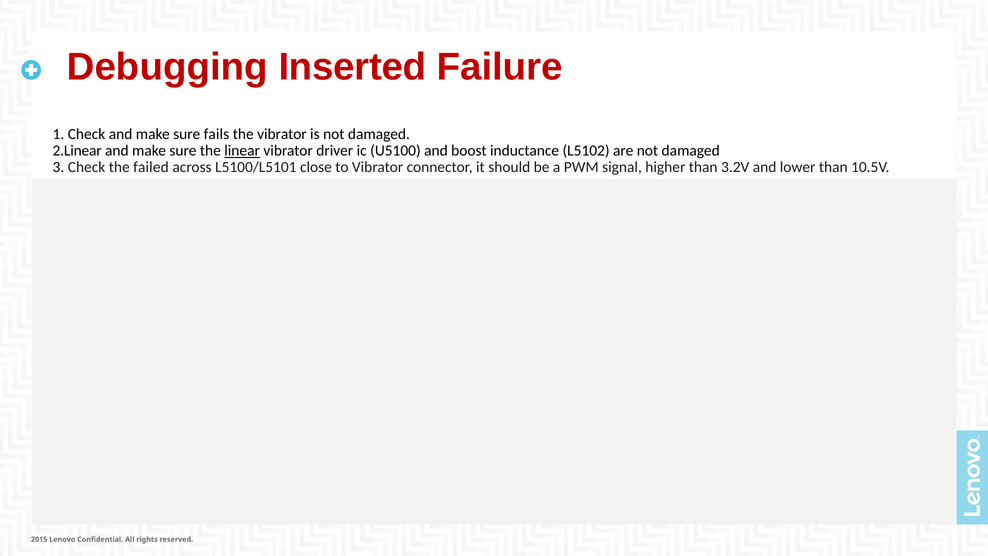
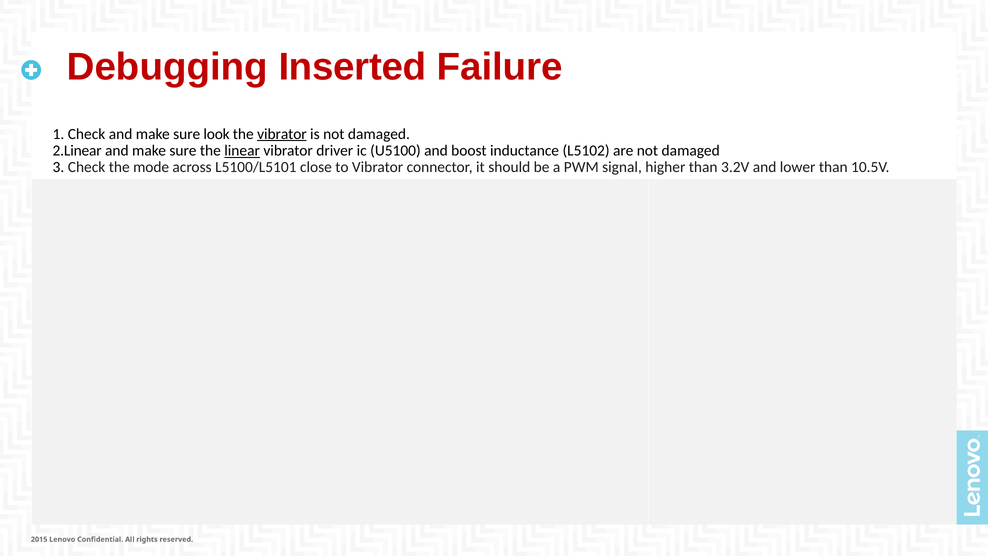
fails: fails -> look (217, 134)
vibrator underline: none -> present (282, 134)
failed: failed -> mode (151, 167)
